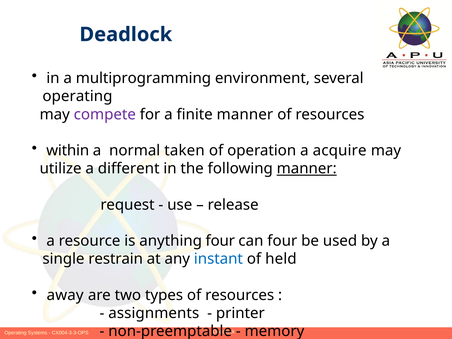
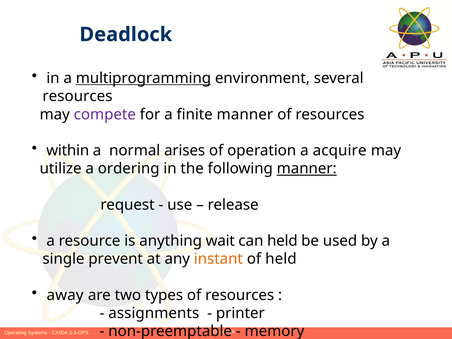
multiprogramming underline: none -> present (143, 78)
operating: operating -> resources (77, 96)
taken: taken -> arises (185, 151)
different: different -> ordering (129, 169)
anything four: four -> wait (220, 241)
can four: four -> held (282, 241)
restrain: restrain -> prevent (116, 259)
instant colour: blue -> orange (218, 259)
